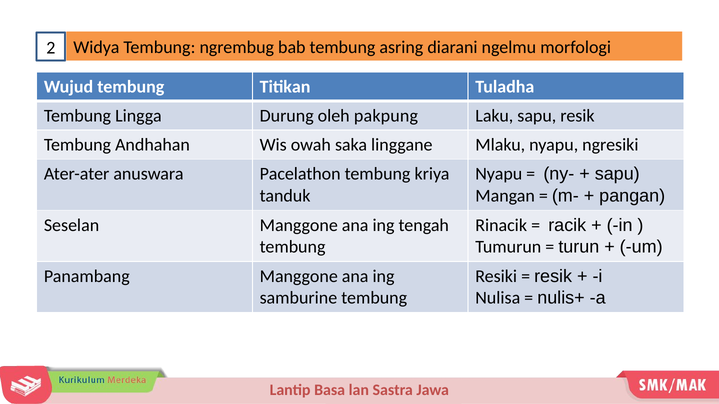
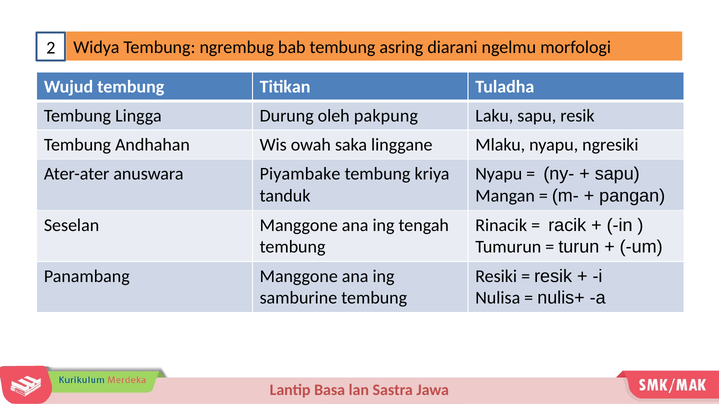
Pacelathon: Pacelathon -> Piyambake (300, 174)
